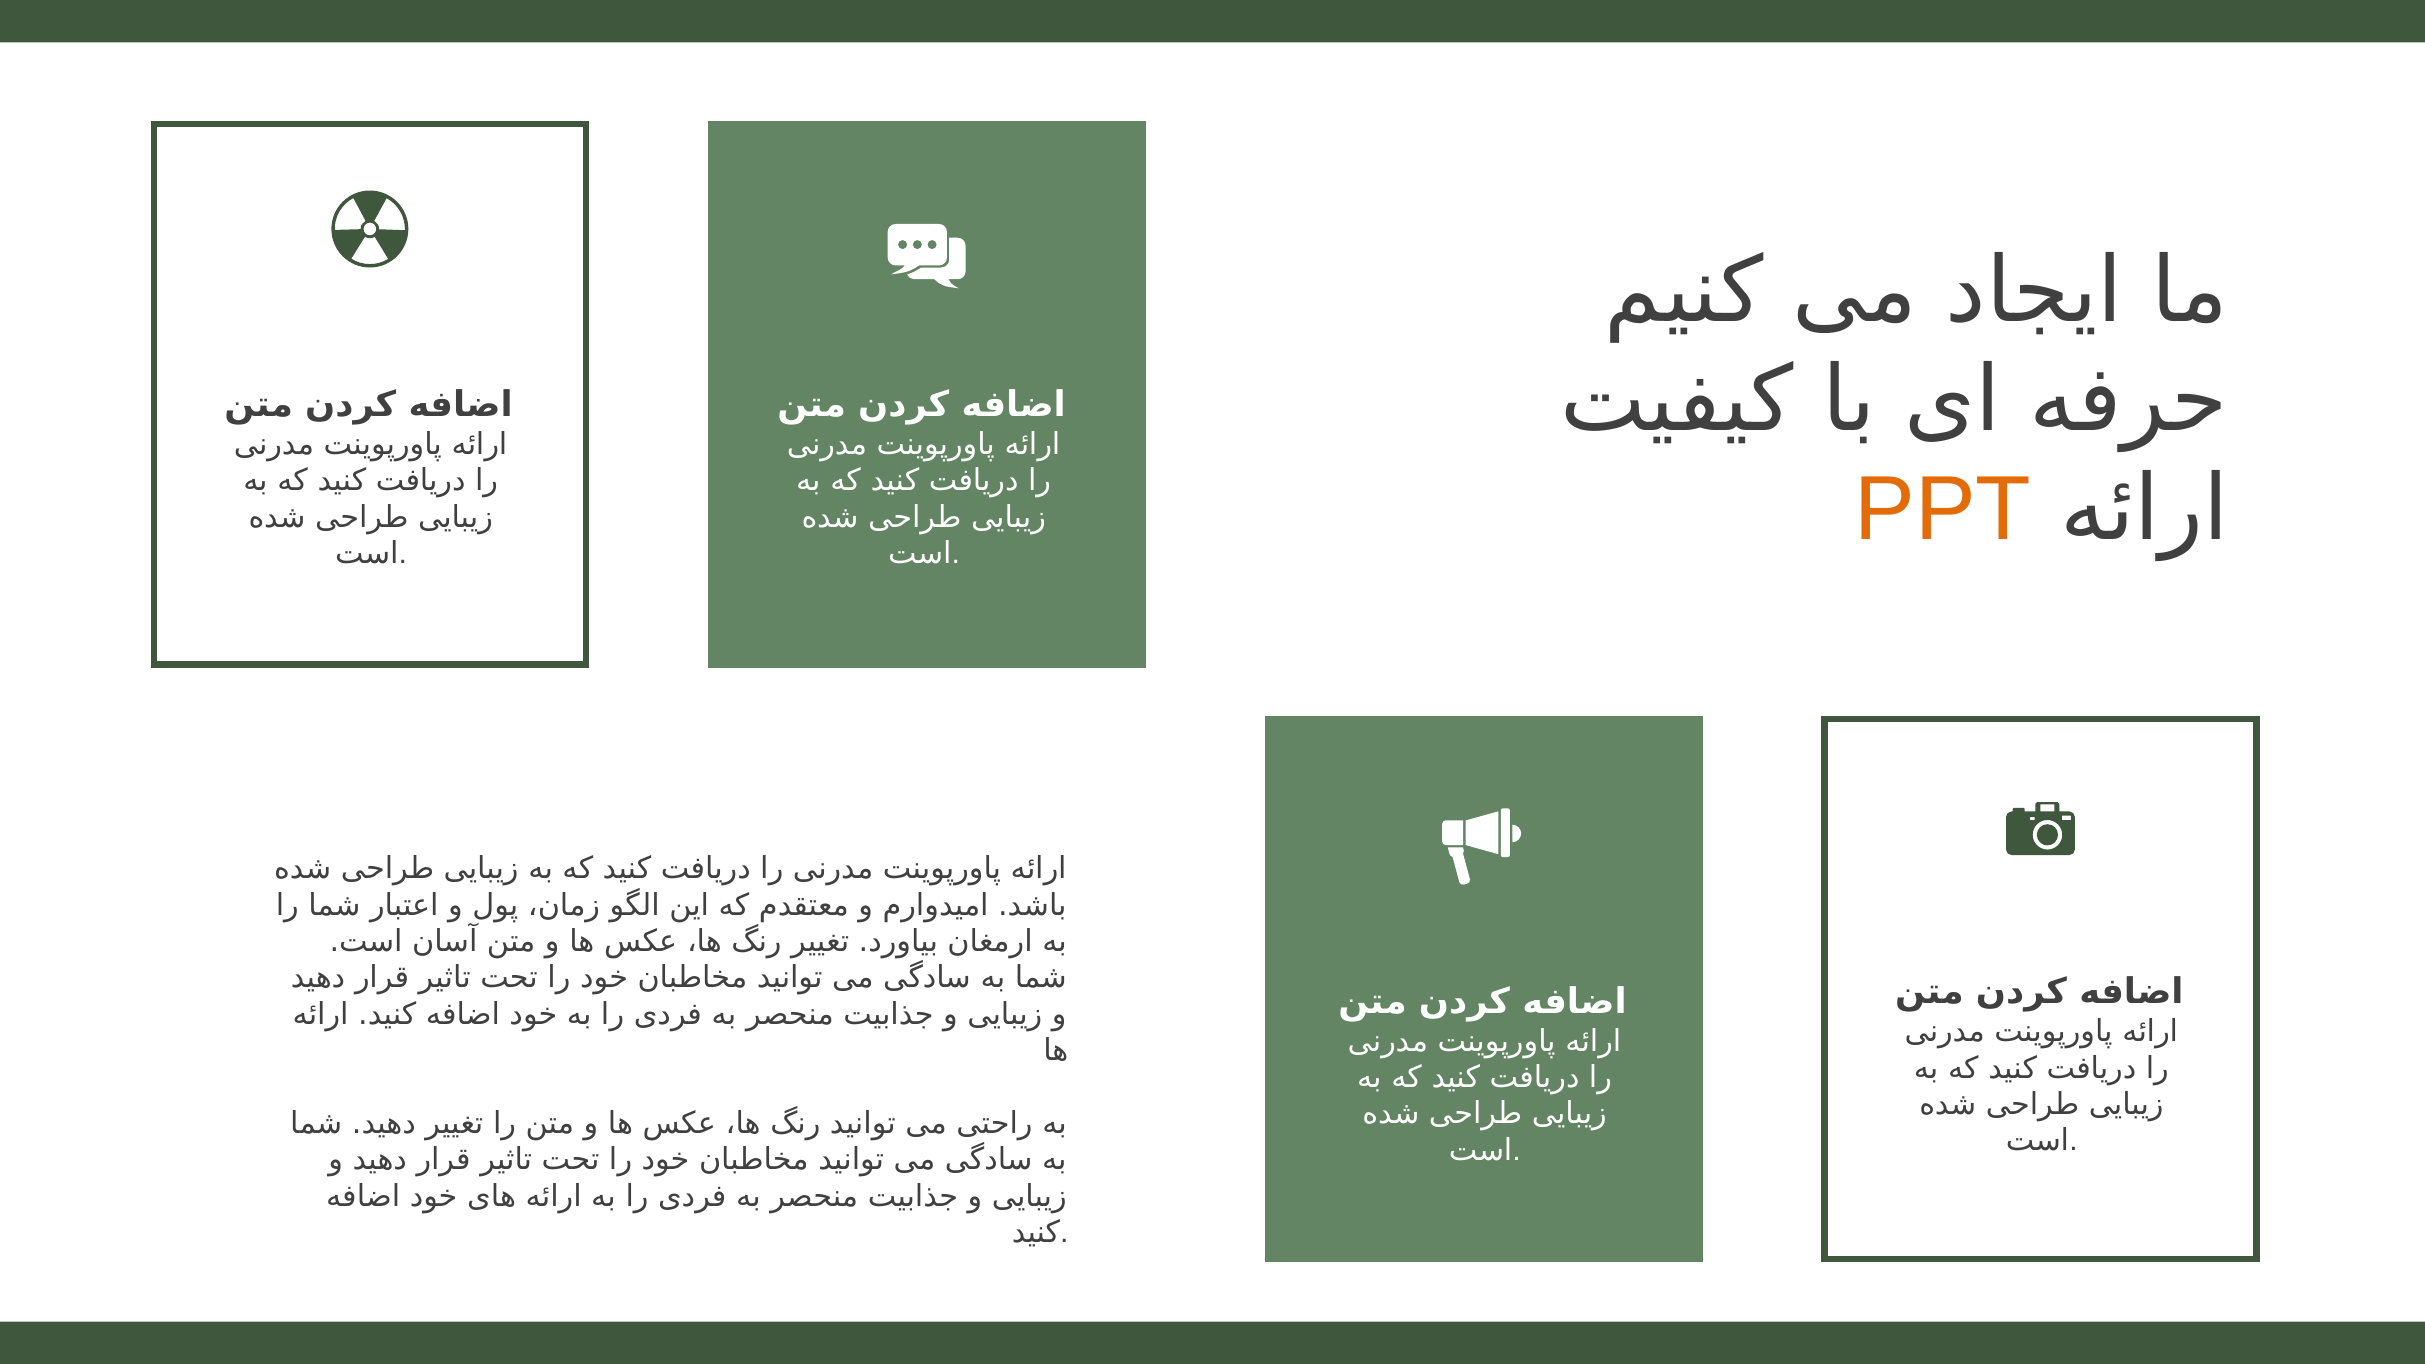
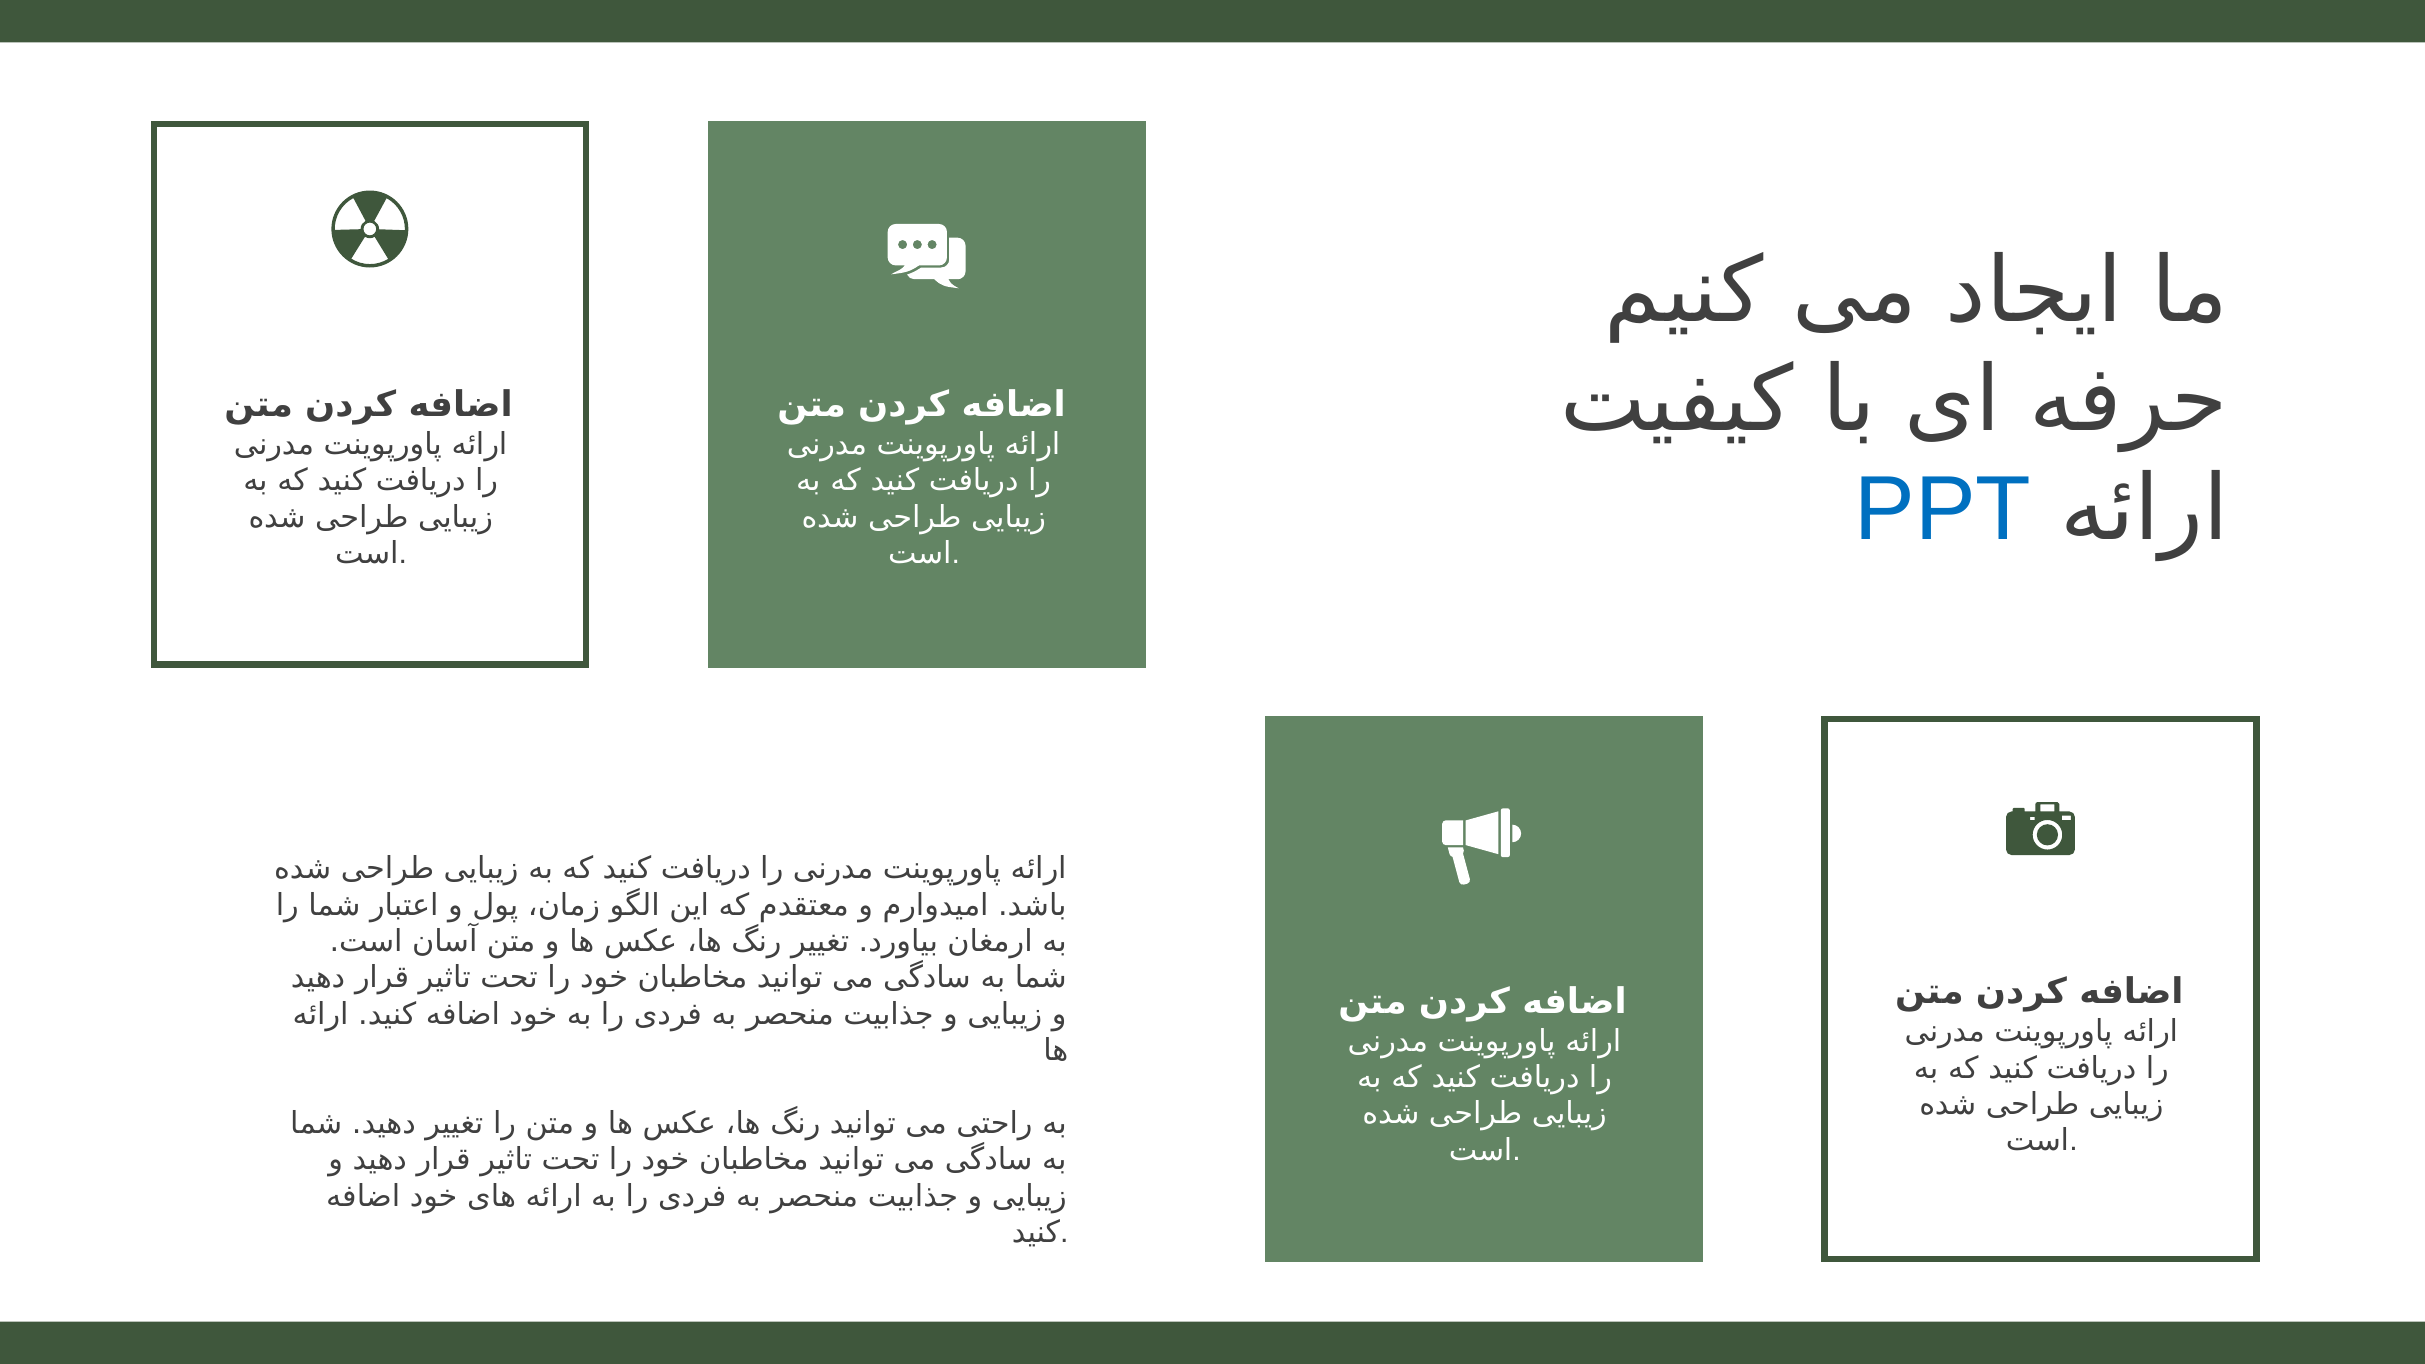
PPT colour: orange -> blue (1943, 510)
